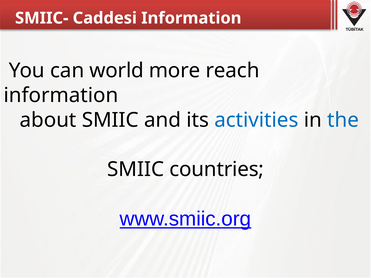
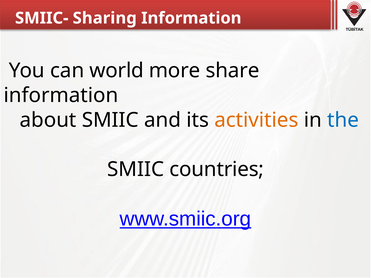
Caddesi: Caddesi -> Sharing (105, 18)
reach: reach -> share (233, 71)
activities colour: blue -> orange (256, 120)
